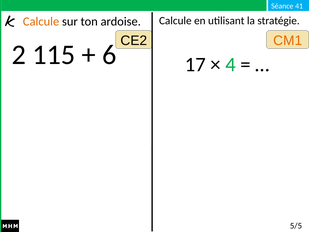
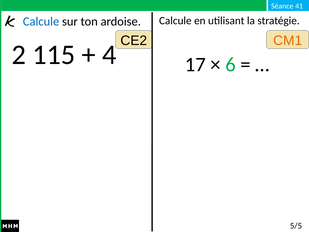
Calcule colour: orange -> blue (41, 21)
6: 6 -> 4 (109, 55)
4: 4 -> 6 (231, 64)
